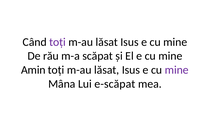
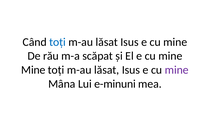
toți colour: purple -> blue (58, 42)
Amin: Amin -> Mine (33, 70)
e-scăpat: e-scăpat -> e-minuni (115, 84)
